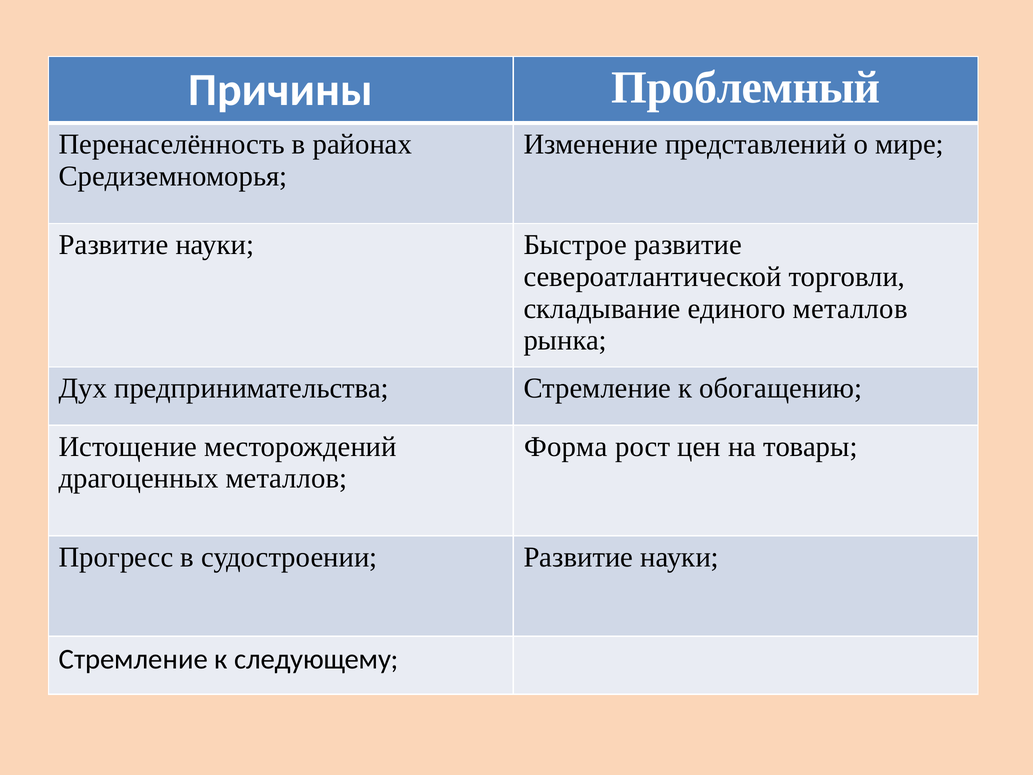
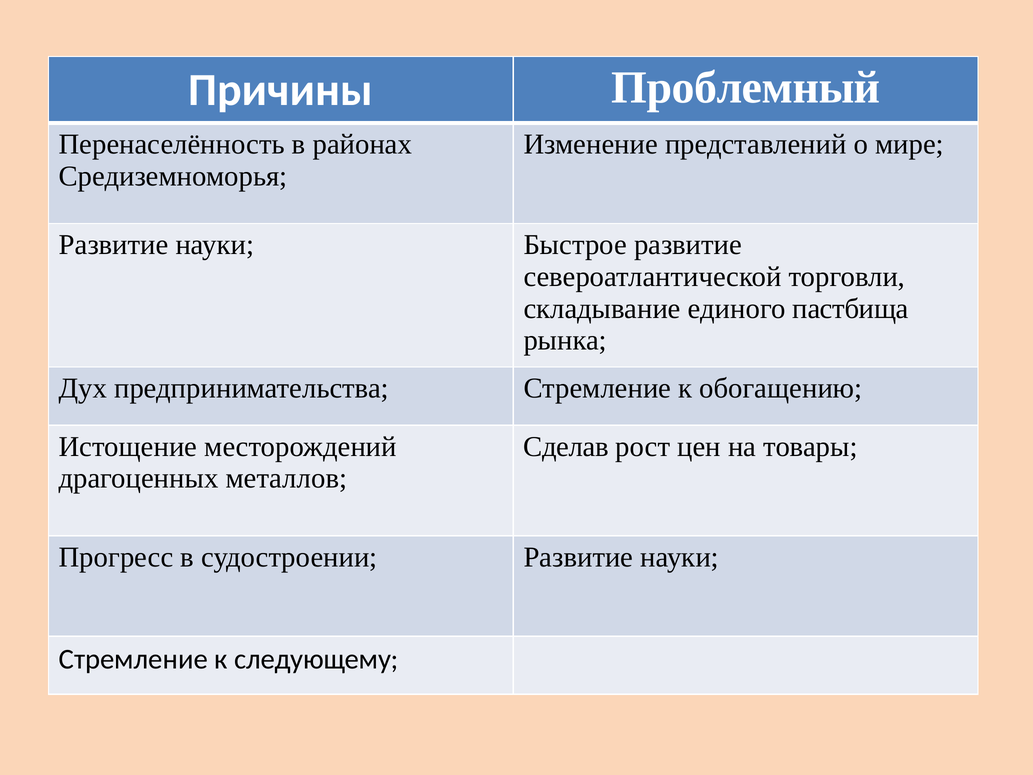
единого металлов: металлов -> пастбища (850, 308)
Форма: Форма -> Сделав (566, 446)
